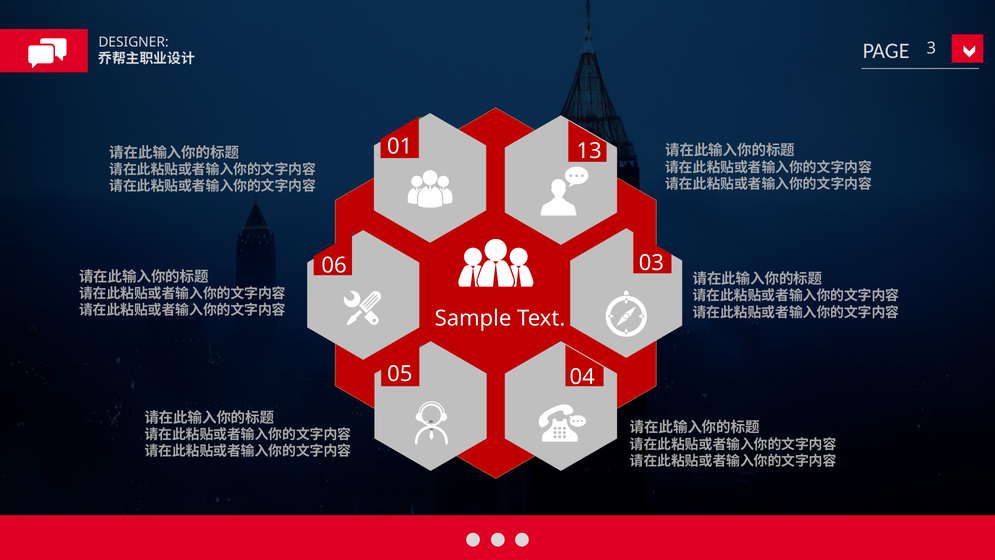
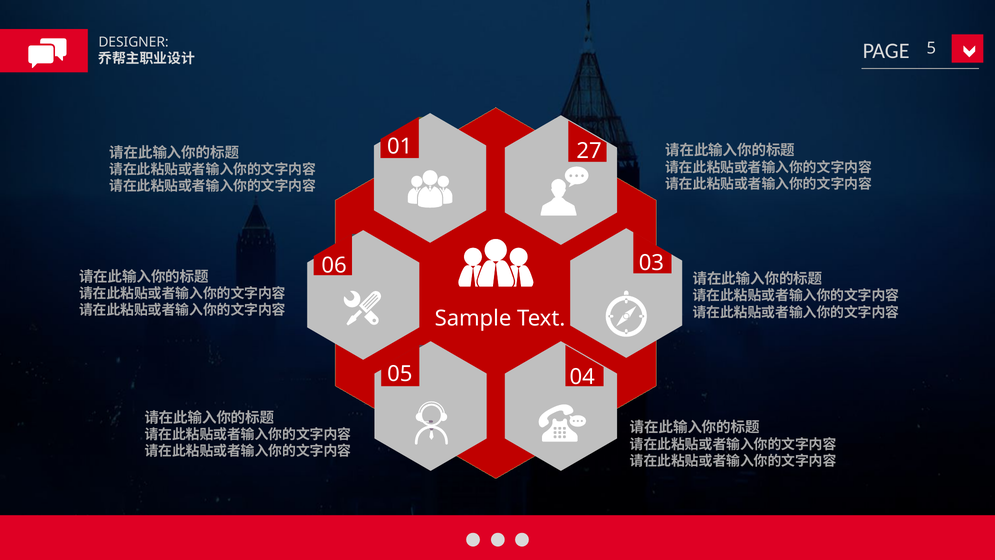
3: 3 -> 5 (931, 48)
13: 13 -> 27 (589, 151)
